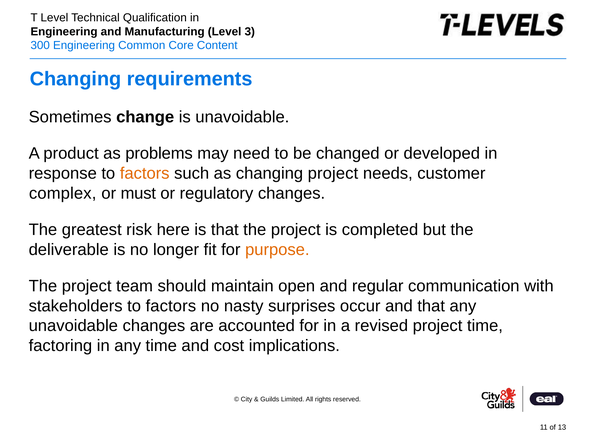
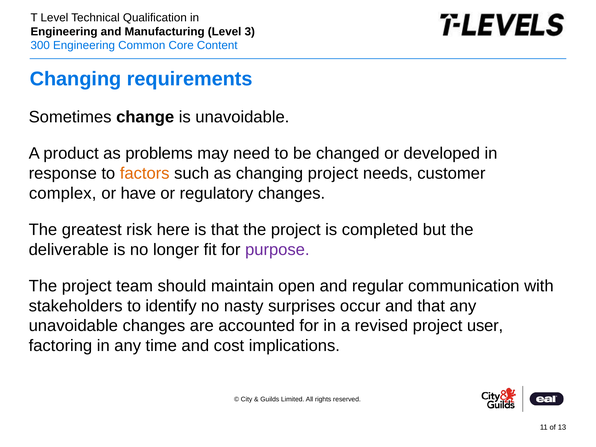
must: must -> have (138, 193)
purpose colour: orange -> purple (277, 250)
stakeholders to factors: factors -> identify (171, 306)
project time: time -> user (485, 326)
